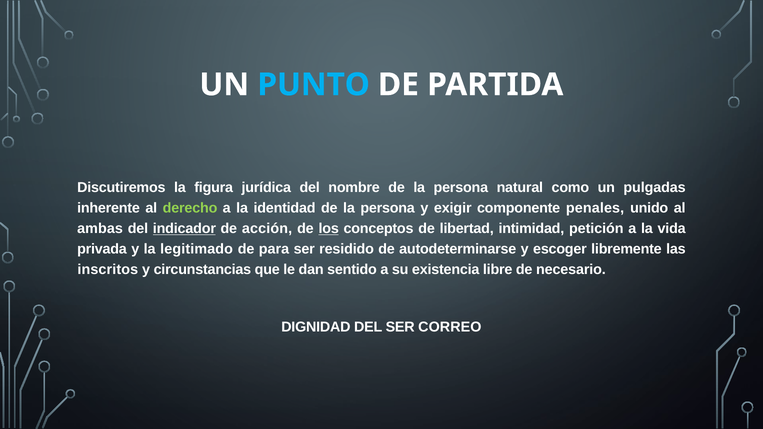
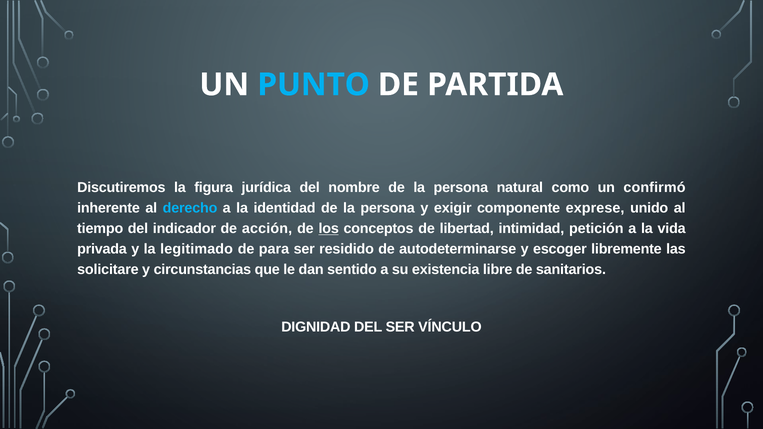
pulgadas: pulgadas -> confirmó (654, 187)
derecho colour: light green -> light blue (190, 208)
penales: penales -> exprese (595, 208)
ambas: ambas -> tiempo (100, 229)
indicador underline: present -> none (184, 229)
inscritos: inscritos -> solicitare (108, 270)
necesario: necesario -> sanitarios (571, 270)
CORREO: CORREO -> VÍNCULO (450, 327)
